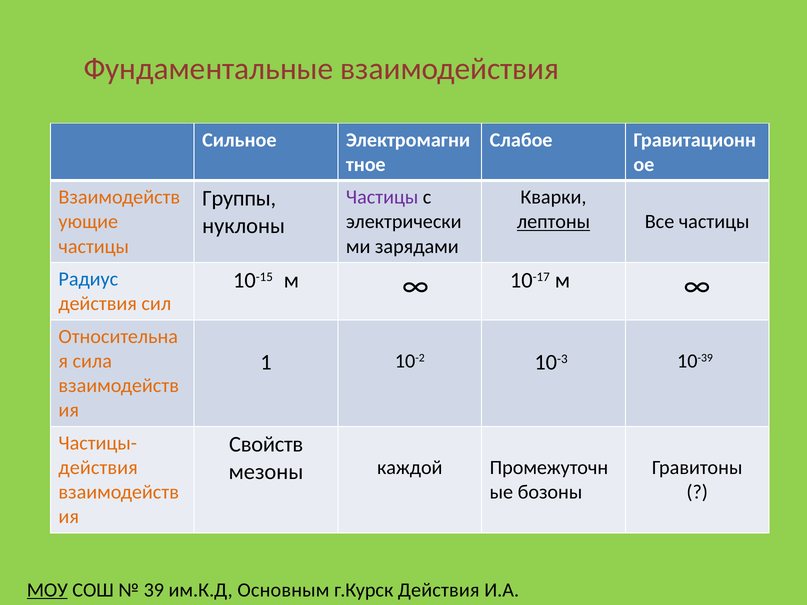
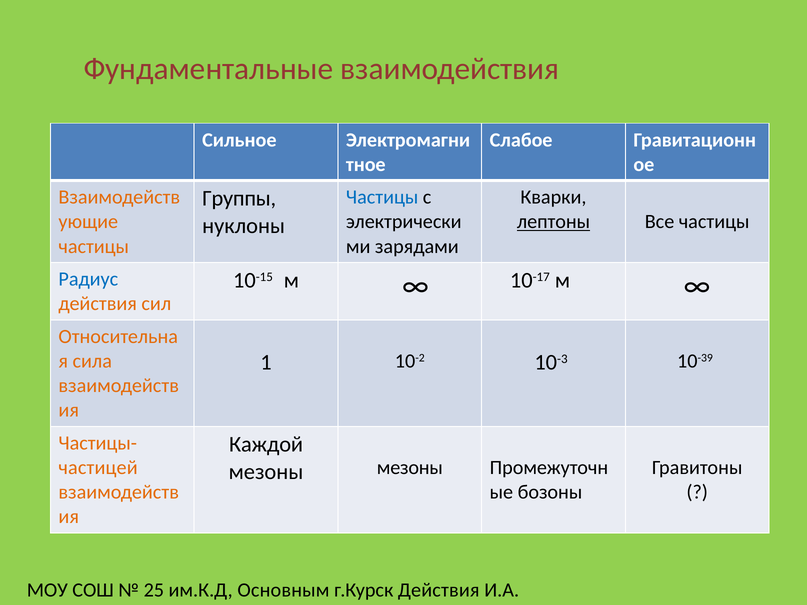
Частицы colour: purple -> blue (382, 197)
Свойств: Свойств -> Каждой (266, 445)
действия: действия -> частицей (98, 468)
мезоны каждой: каждой -> мезоны (410, 468)
МОУ underline: present -> none (47, 590)
39: 39 -> 25 (154, 590)
